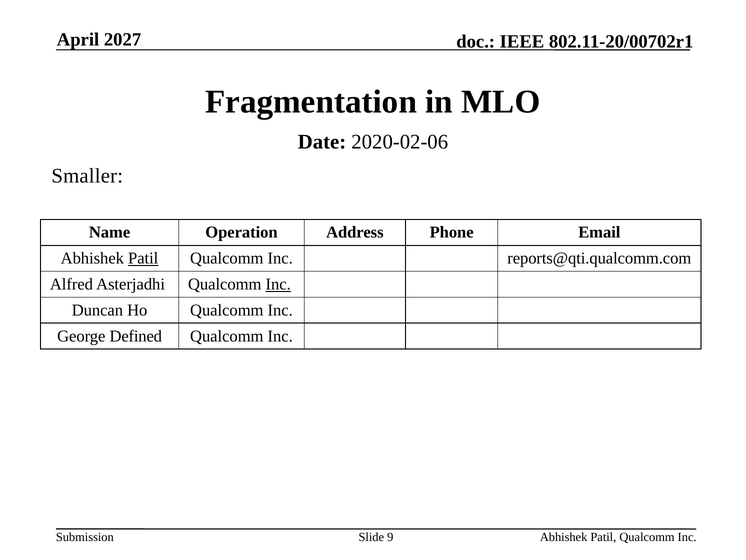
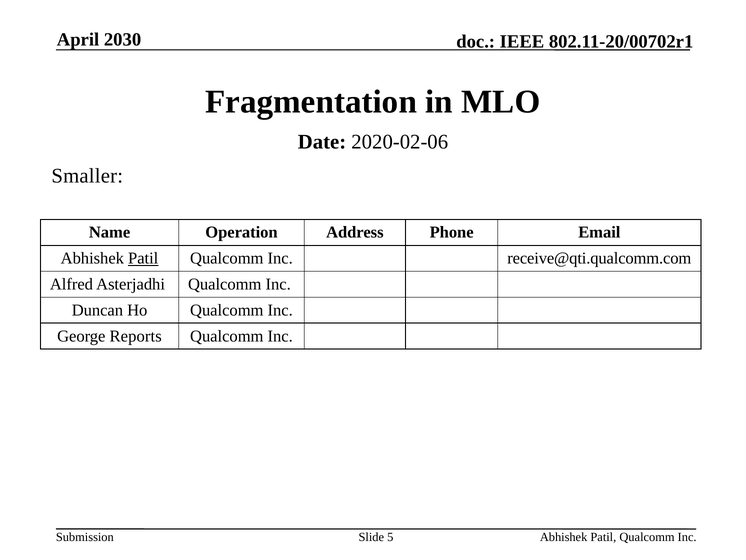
2027: 2027 -> 2030 (123, 40)
reports@qti.qualcomm.com: reports@qti.qualcomm.com -> receive@qti.qualcomm.com (599, 258)
Inc underline: present -> none (278, 284)
Defined: Defined -> Reports (136, 336)
9: 9 -> 5 (390, 537)
